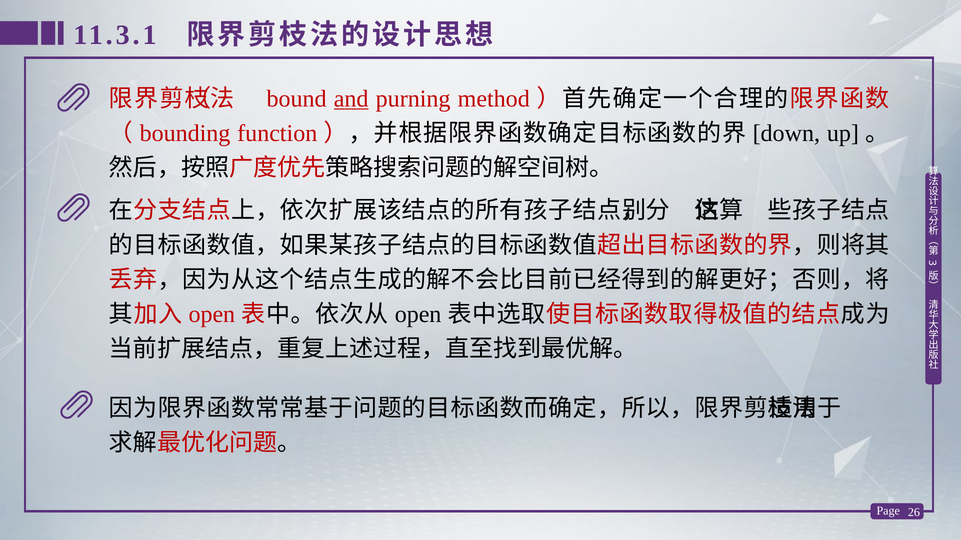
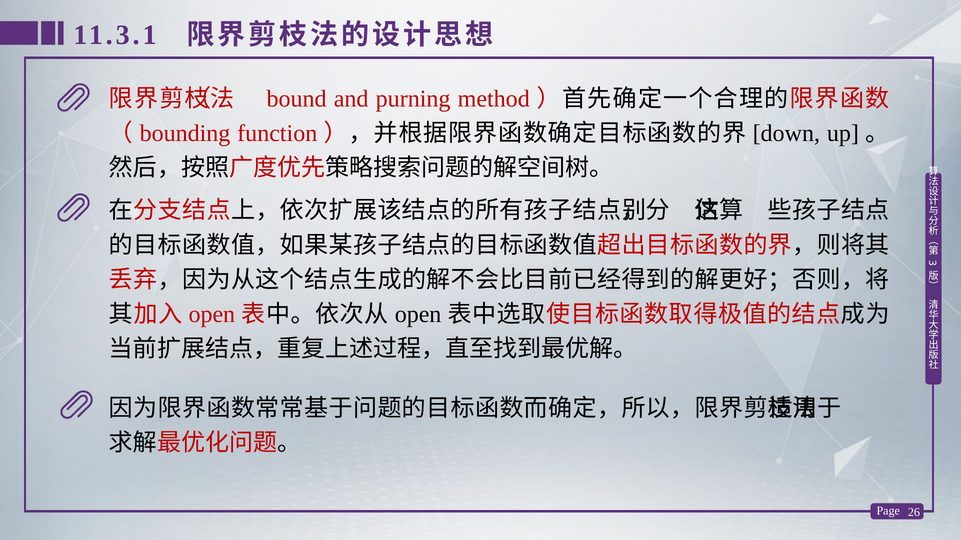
and underline: present -> none (351, 99)
